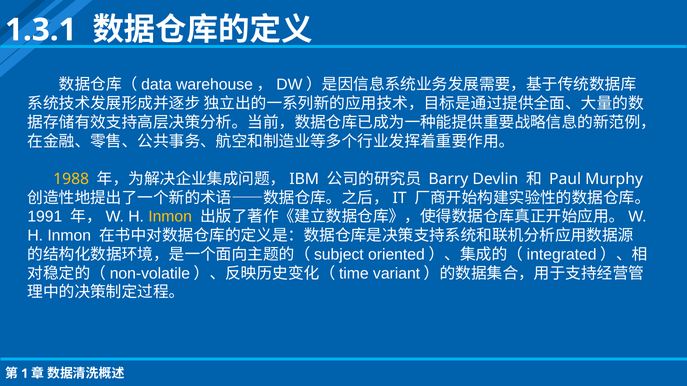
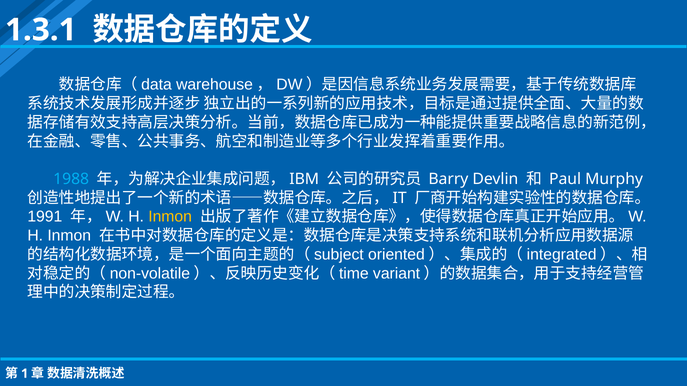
1988 colour: yellow -> light blue (71, 179)
